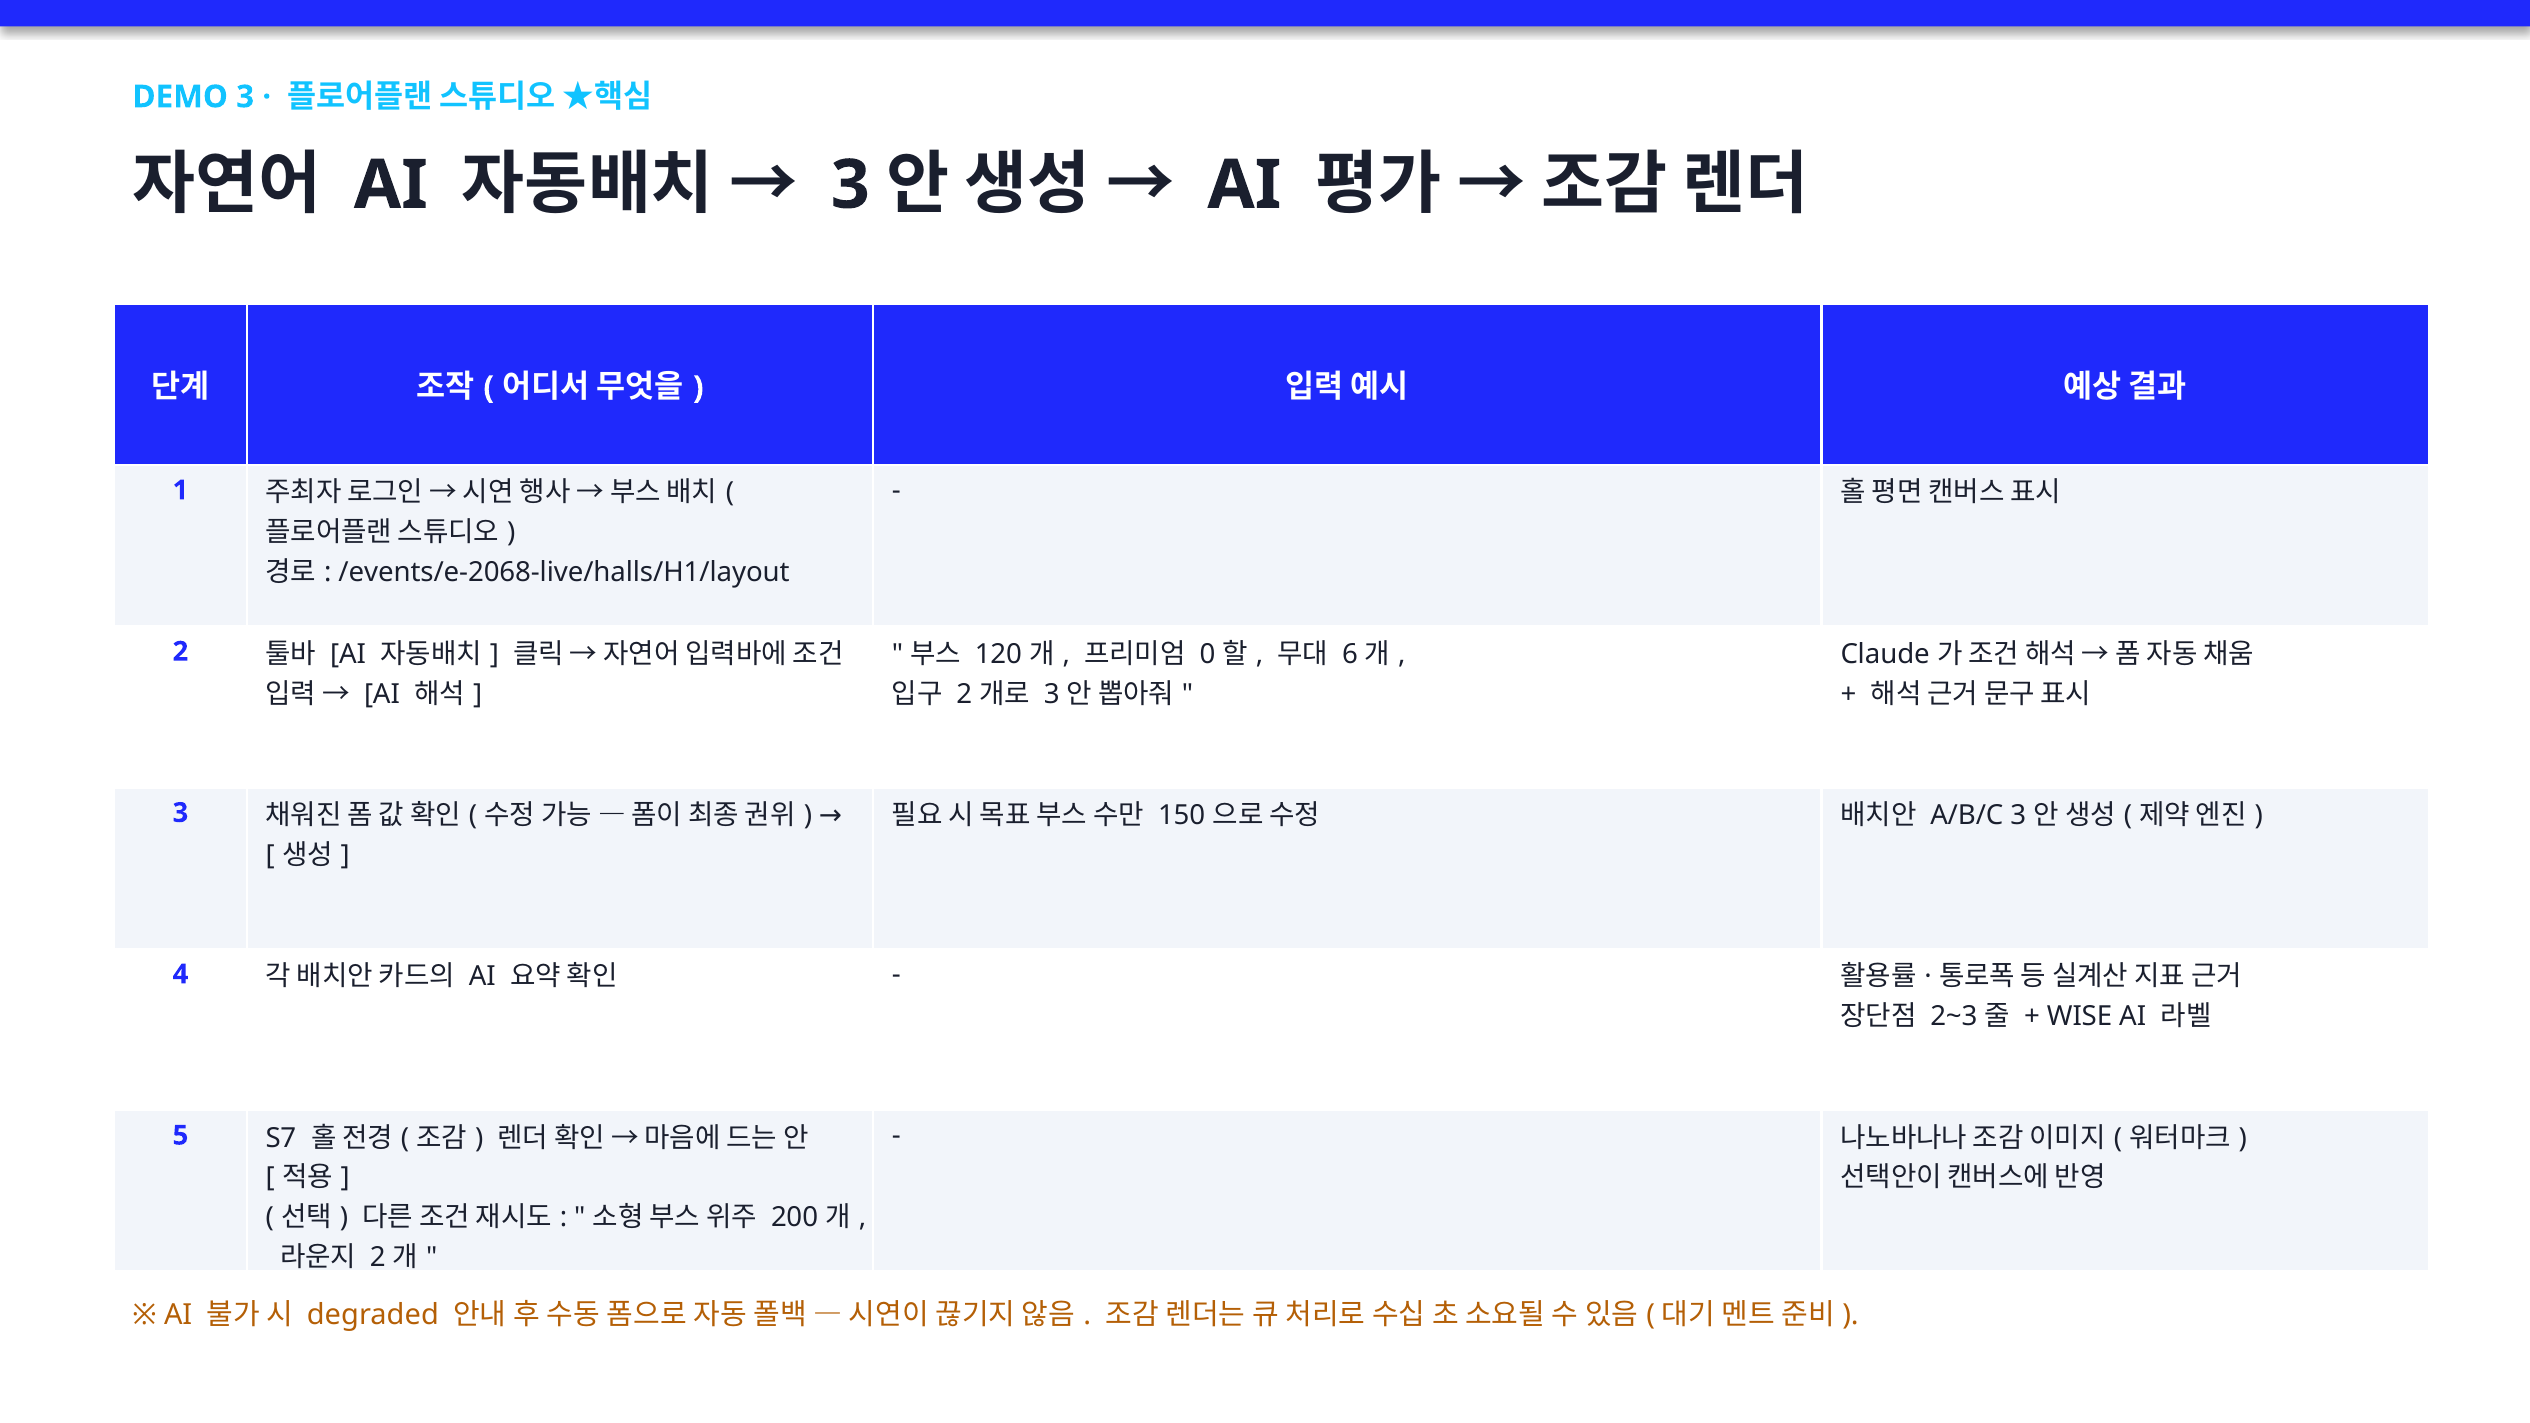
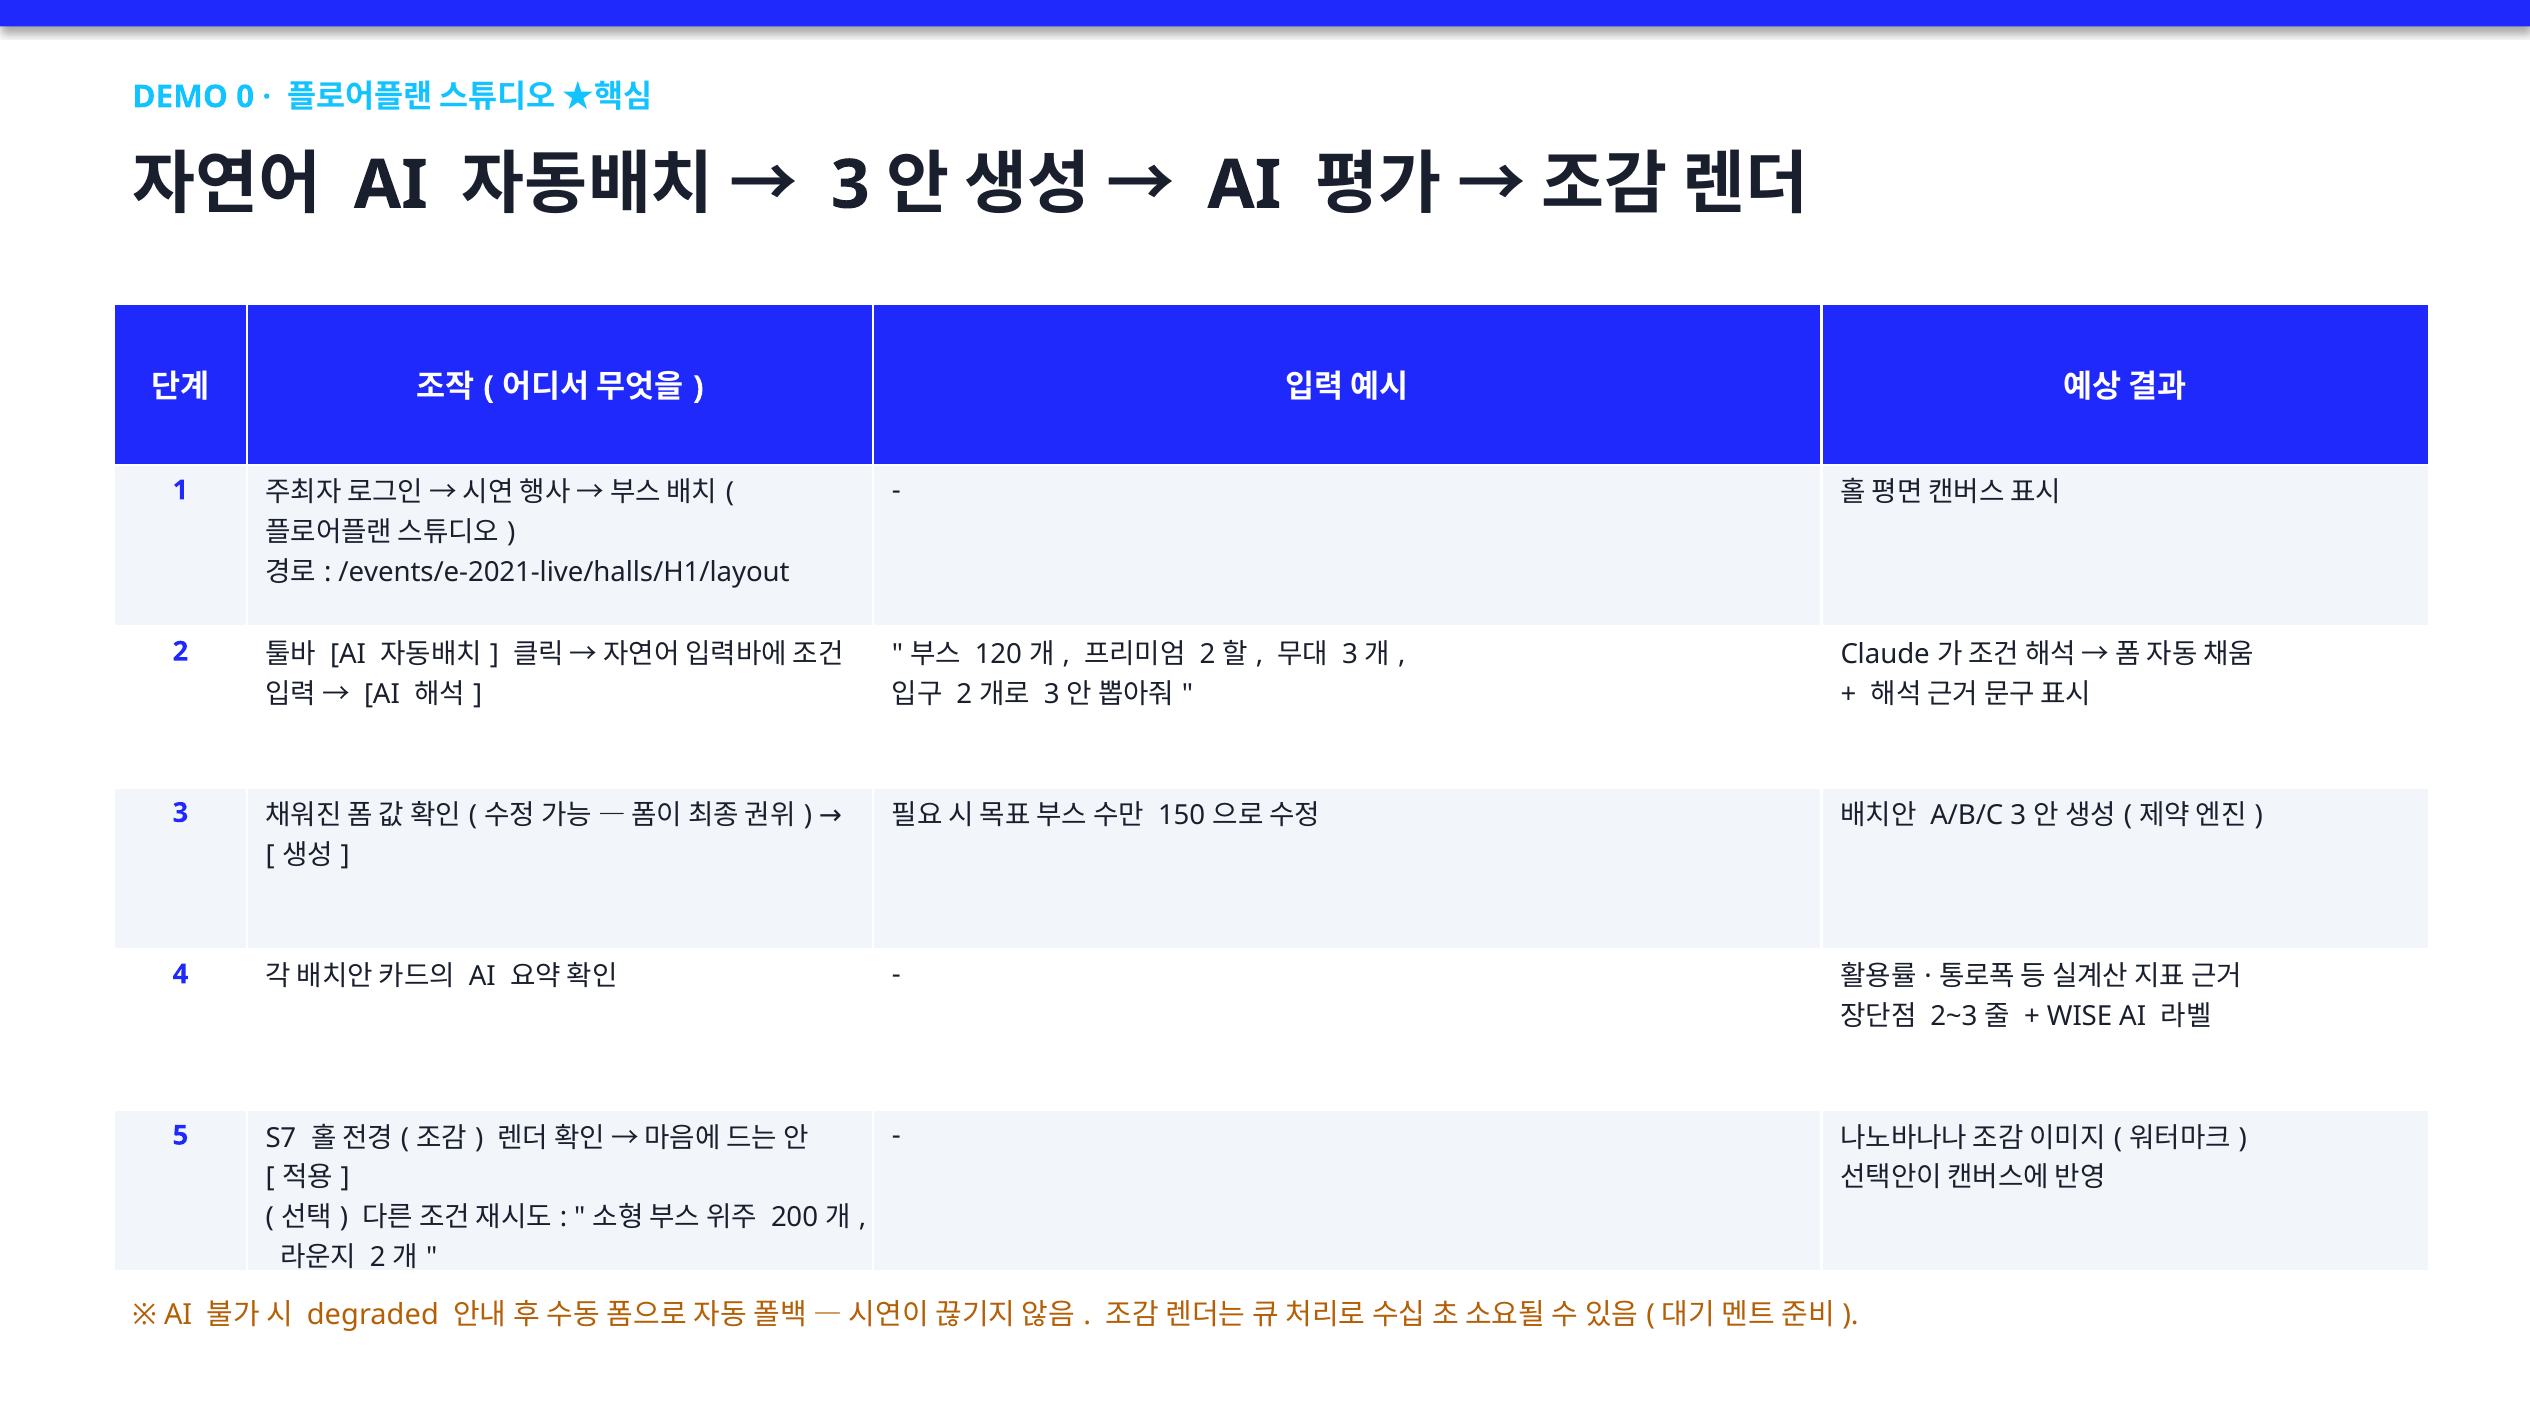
DEMO 3: 3 -> 0 (245, 97)
/events/e-2068-live/halls/H1/layout: /events/e-2068-live/halls/H1/layout -> /events/e-2021-live/halls/H1/layout (564, 573)
0: 0 -> 2 (1208, 654)
6: 6 -> 3 (1350, 654)
